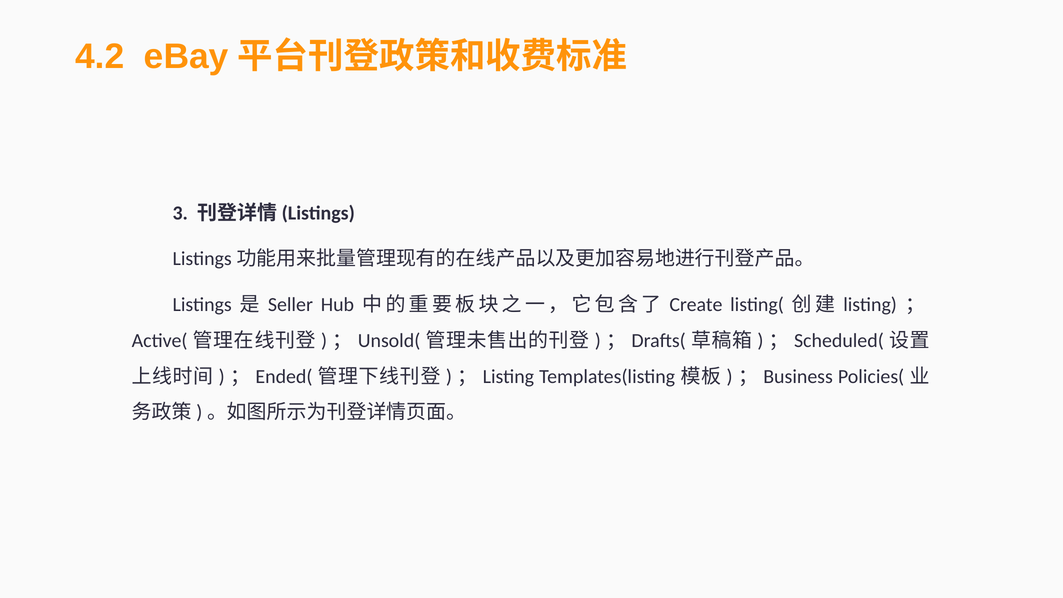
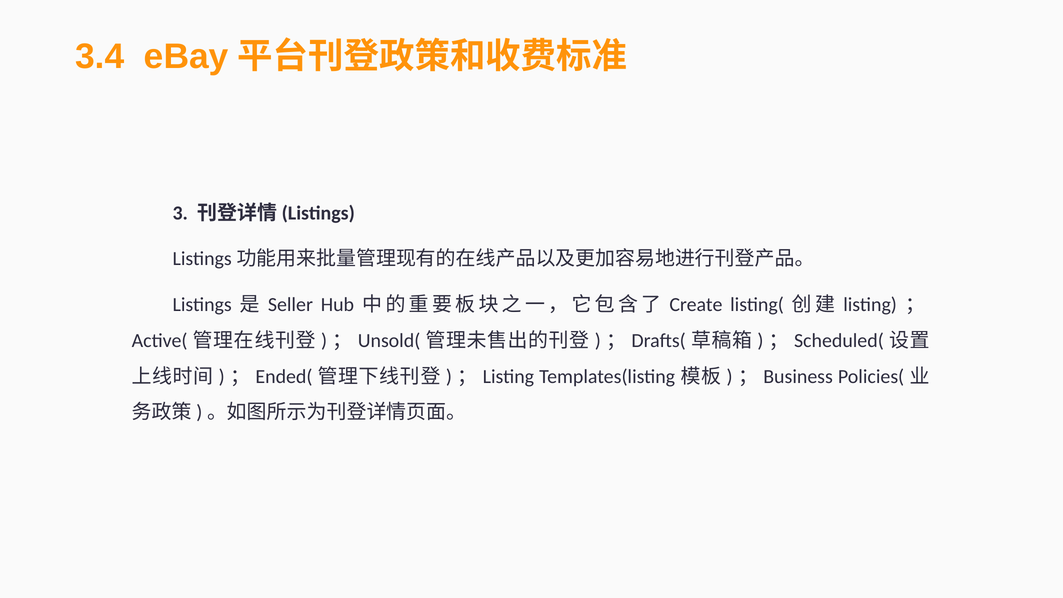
4.2: 4.2 -> 3.4 (100, 57)
